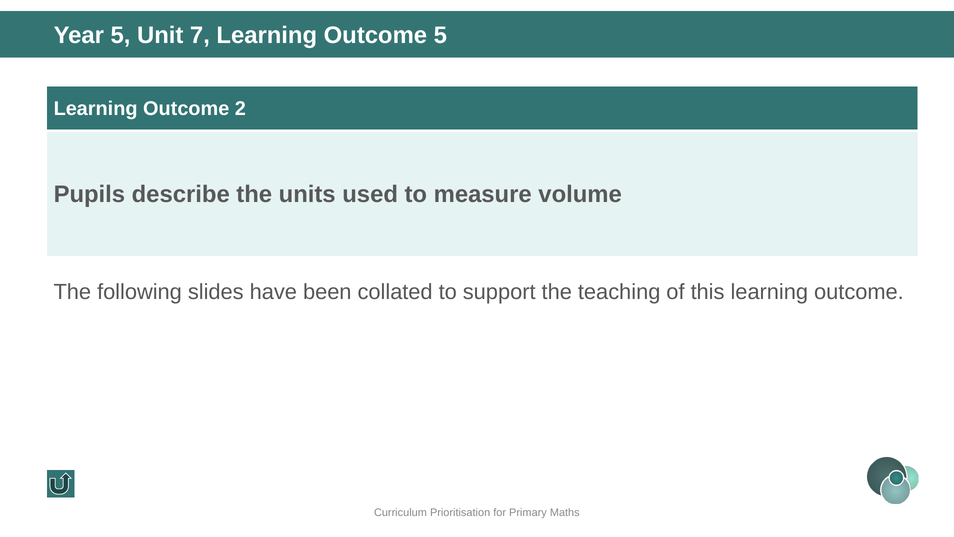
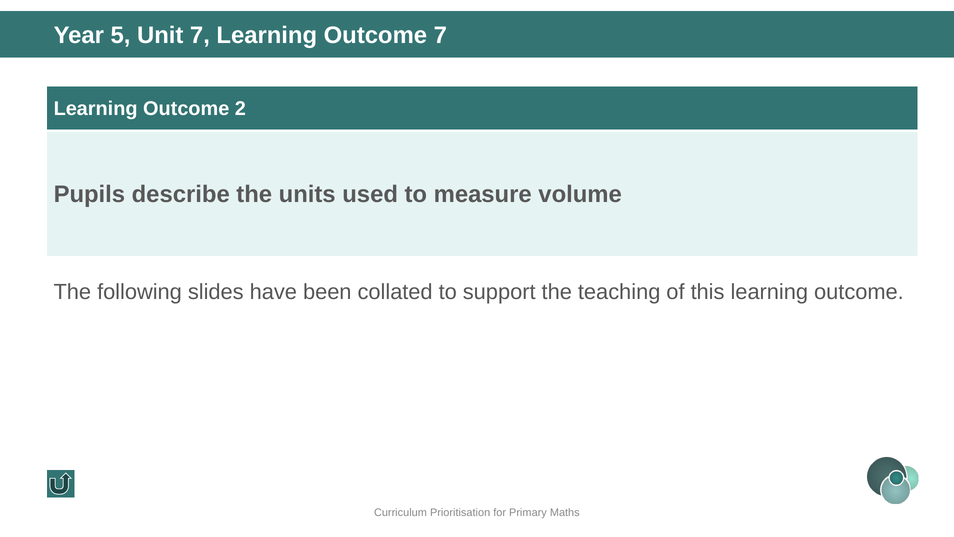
Outcome 5: 5 -> 7 (440, 36)
